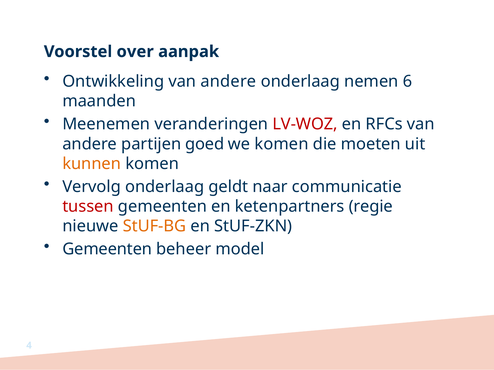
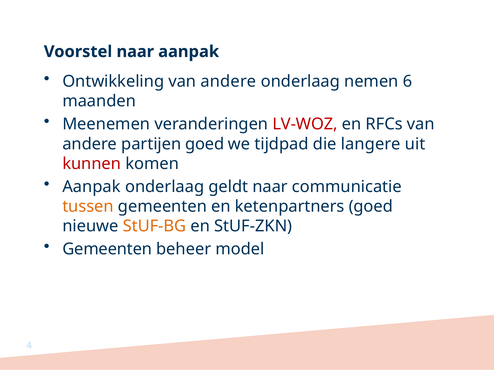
Voorstel over: over -> naar (135, 52)
we komen: komen -> tijdpad (282, 144)
moeten: moeten -> langere (371, 144)
kunnen colour: orange -> red (92, 164)
Vervolg: Vervolg -> Aanpak (92, 187)
tussen colour: red -> orange (88, 207)
ketenpartners regie: regie -> goed (371, 207)
